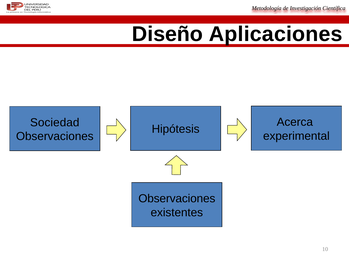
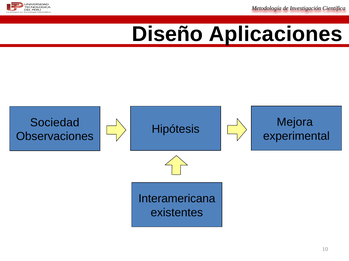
Acerca: Acerca -> Mejora (295, 122)
Observaciones: Observaciones -> Interamericana (177, 199)
